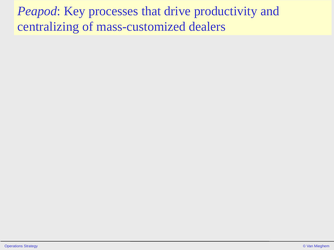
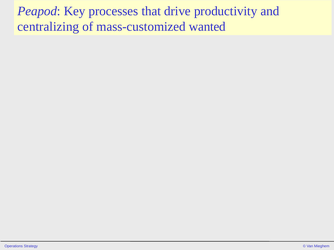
dealers: dealers -> wanted (207, 27)
